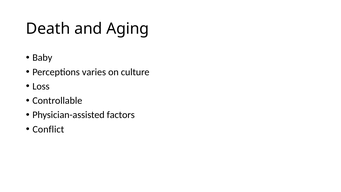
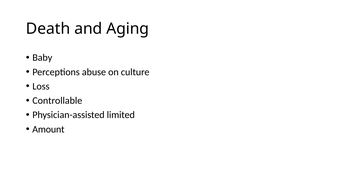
varies: varies -> abuse (94, 72)
factors: factors -> limited (121, 115)
Conflict: Conflict -> Amount (48, 129)
